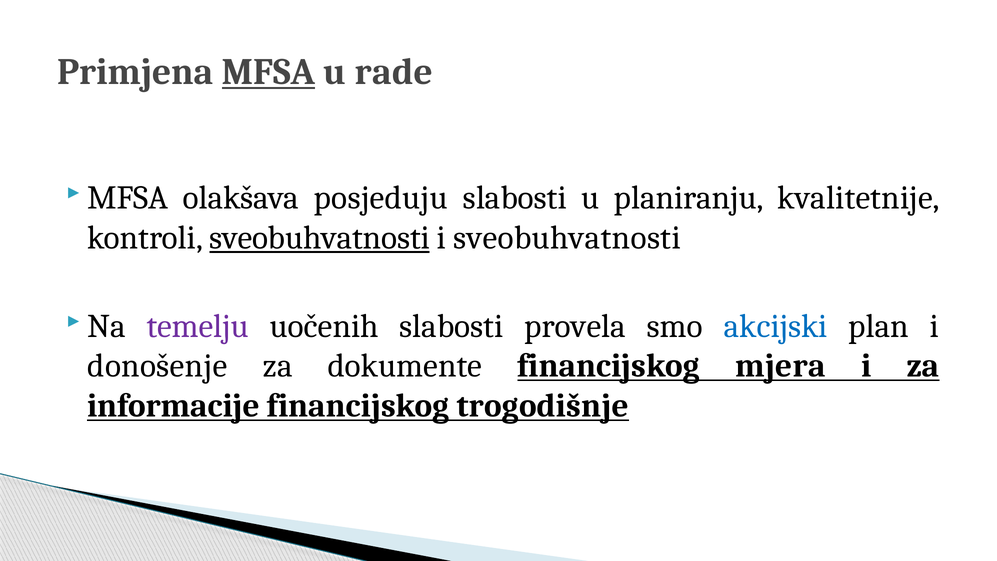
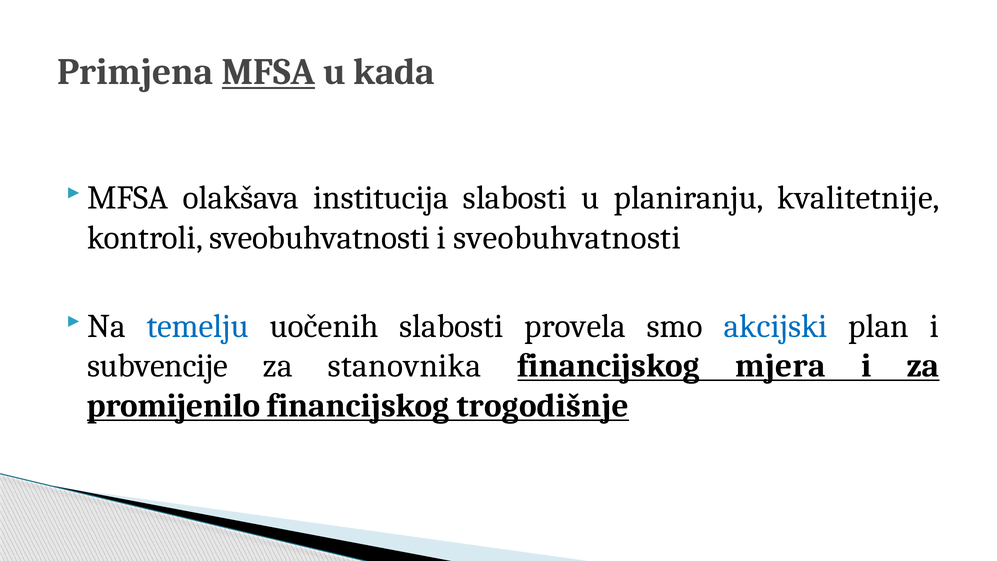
rade: rade -> kada (394, 72)
posjeduju: posjeduju -> institucija (381, 198)
sveobuhvatnosti underline: present -> none (320, 238)
temelju colour: purple -> blue (198, 326)
donošenje: donošenje -> subvencije (158, 366)
dokumente: dokumente -> stanovnika (405, 366)
informacije: informacije -> promijenilo (174, 406)
